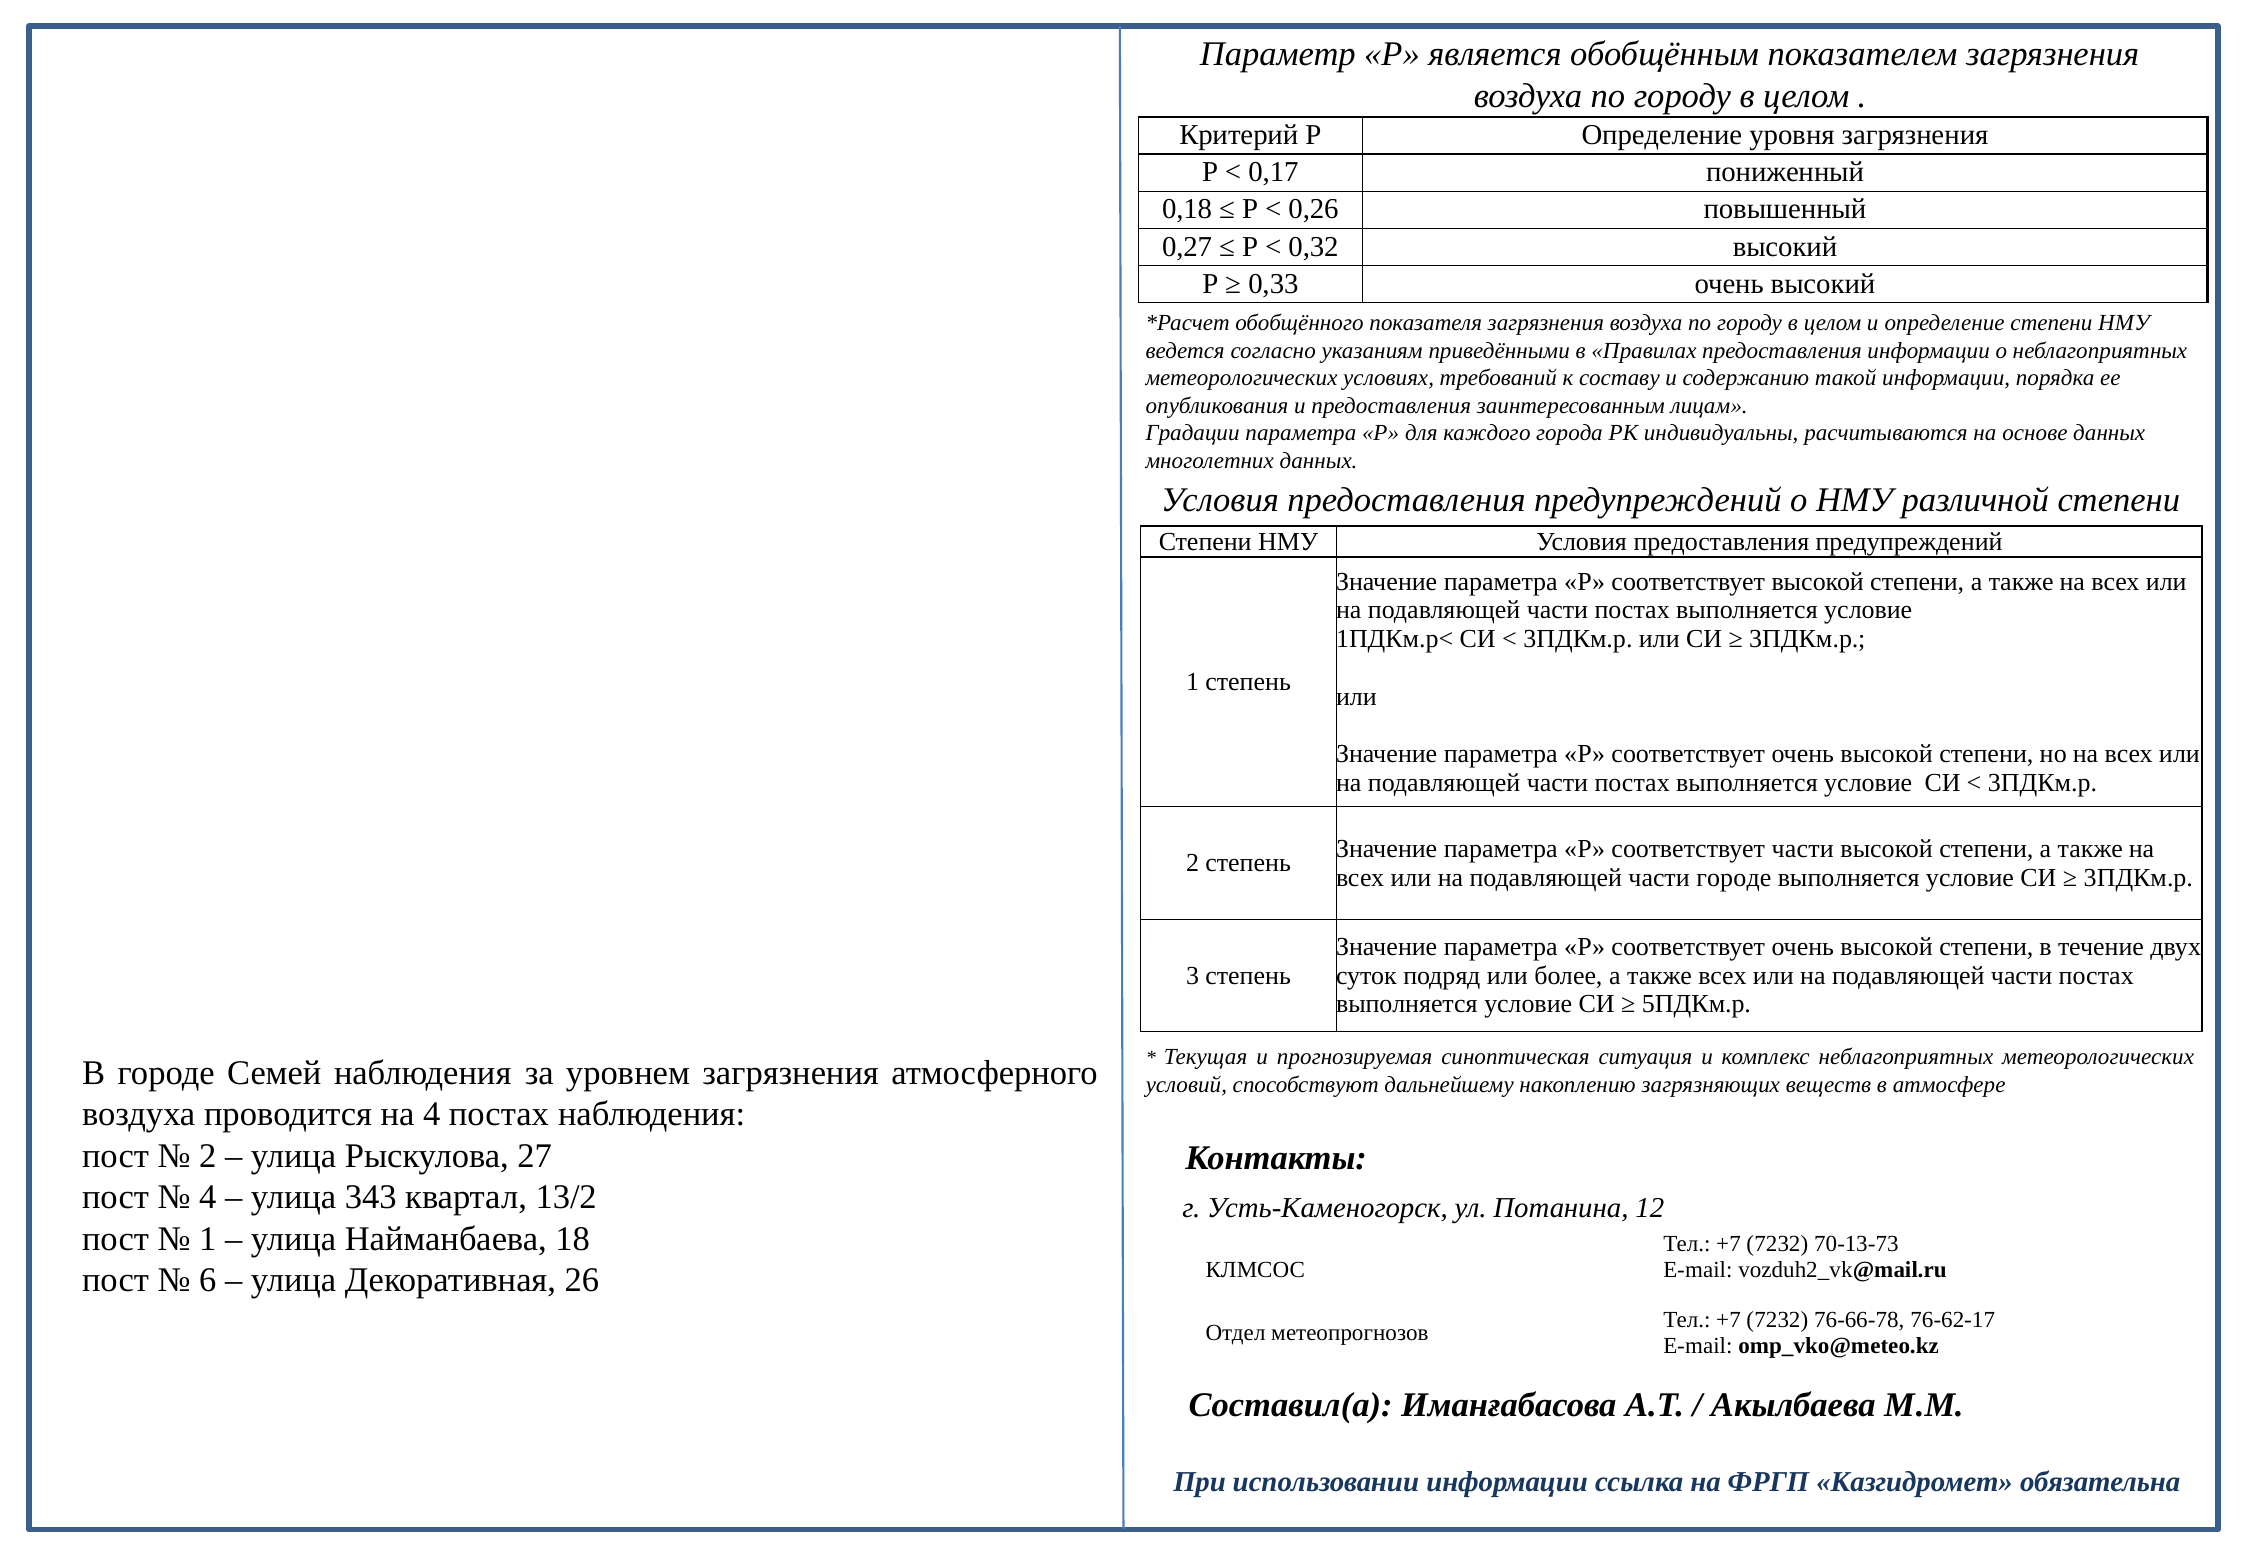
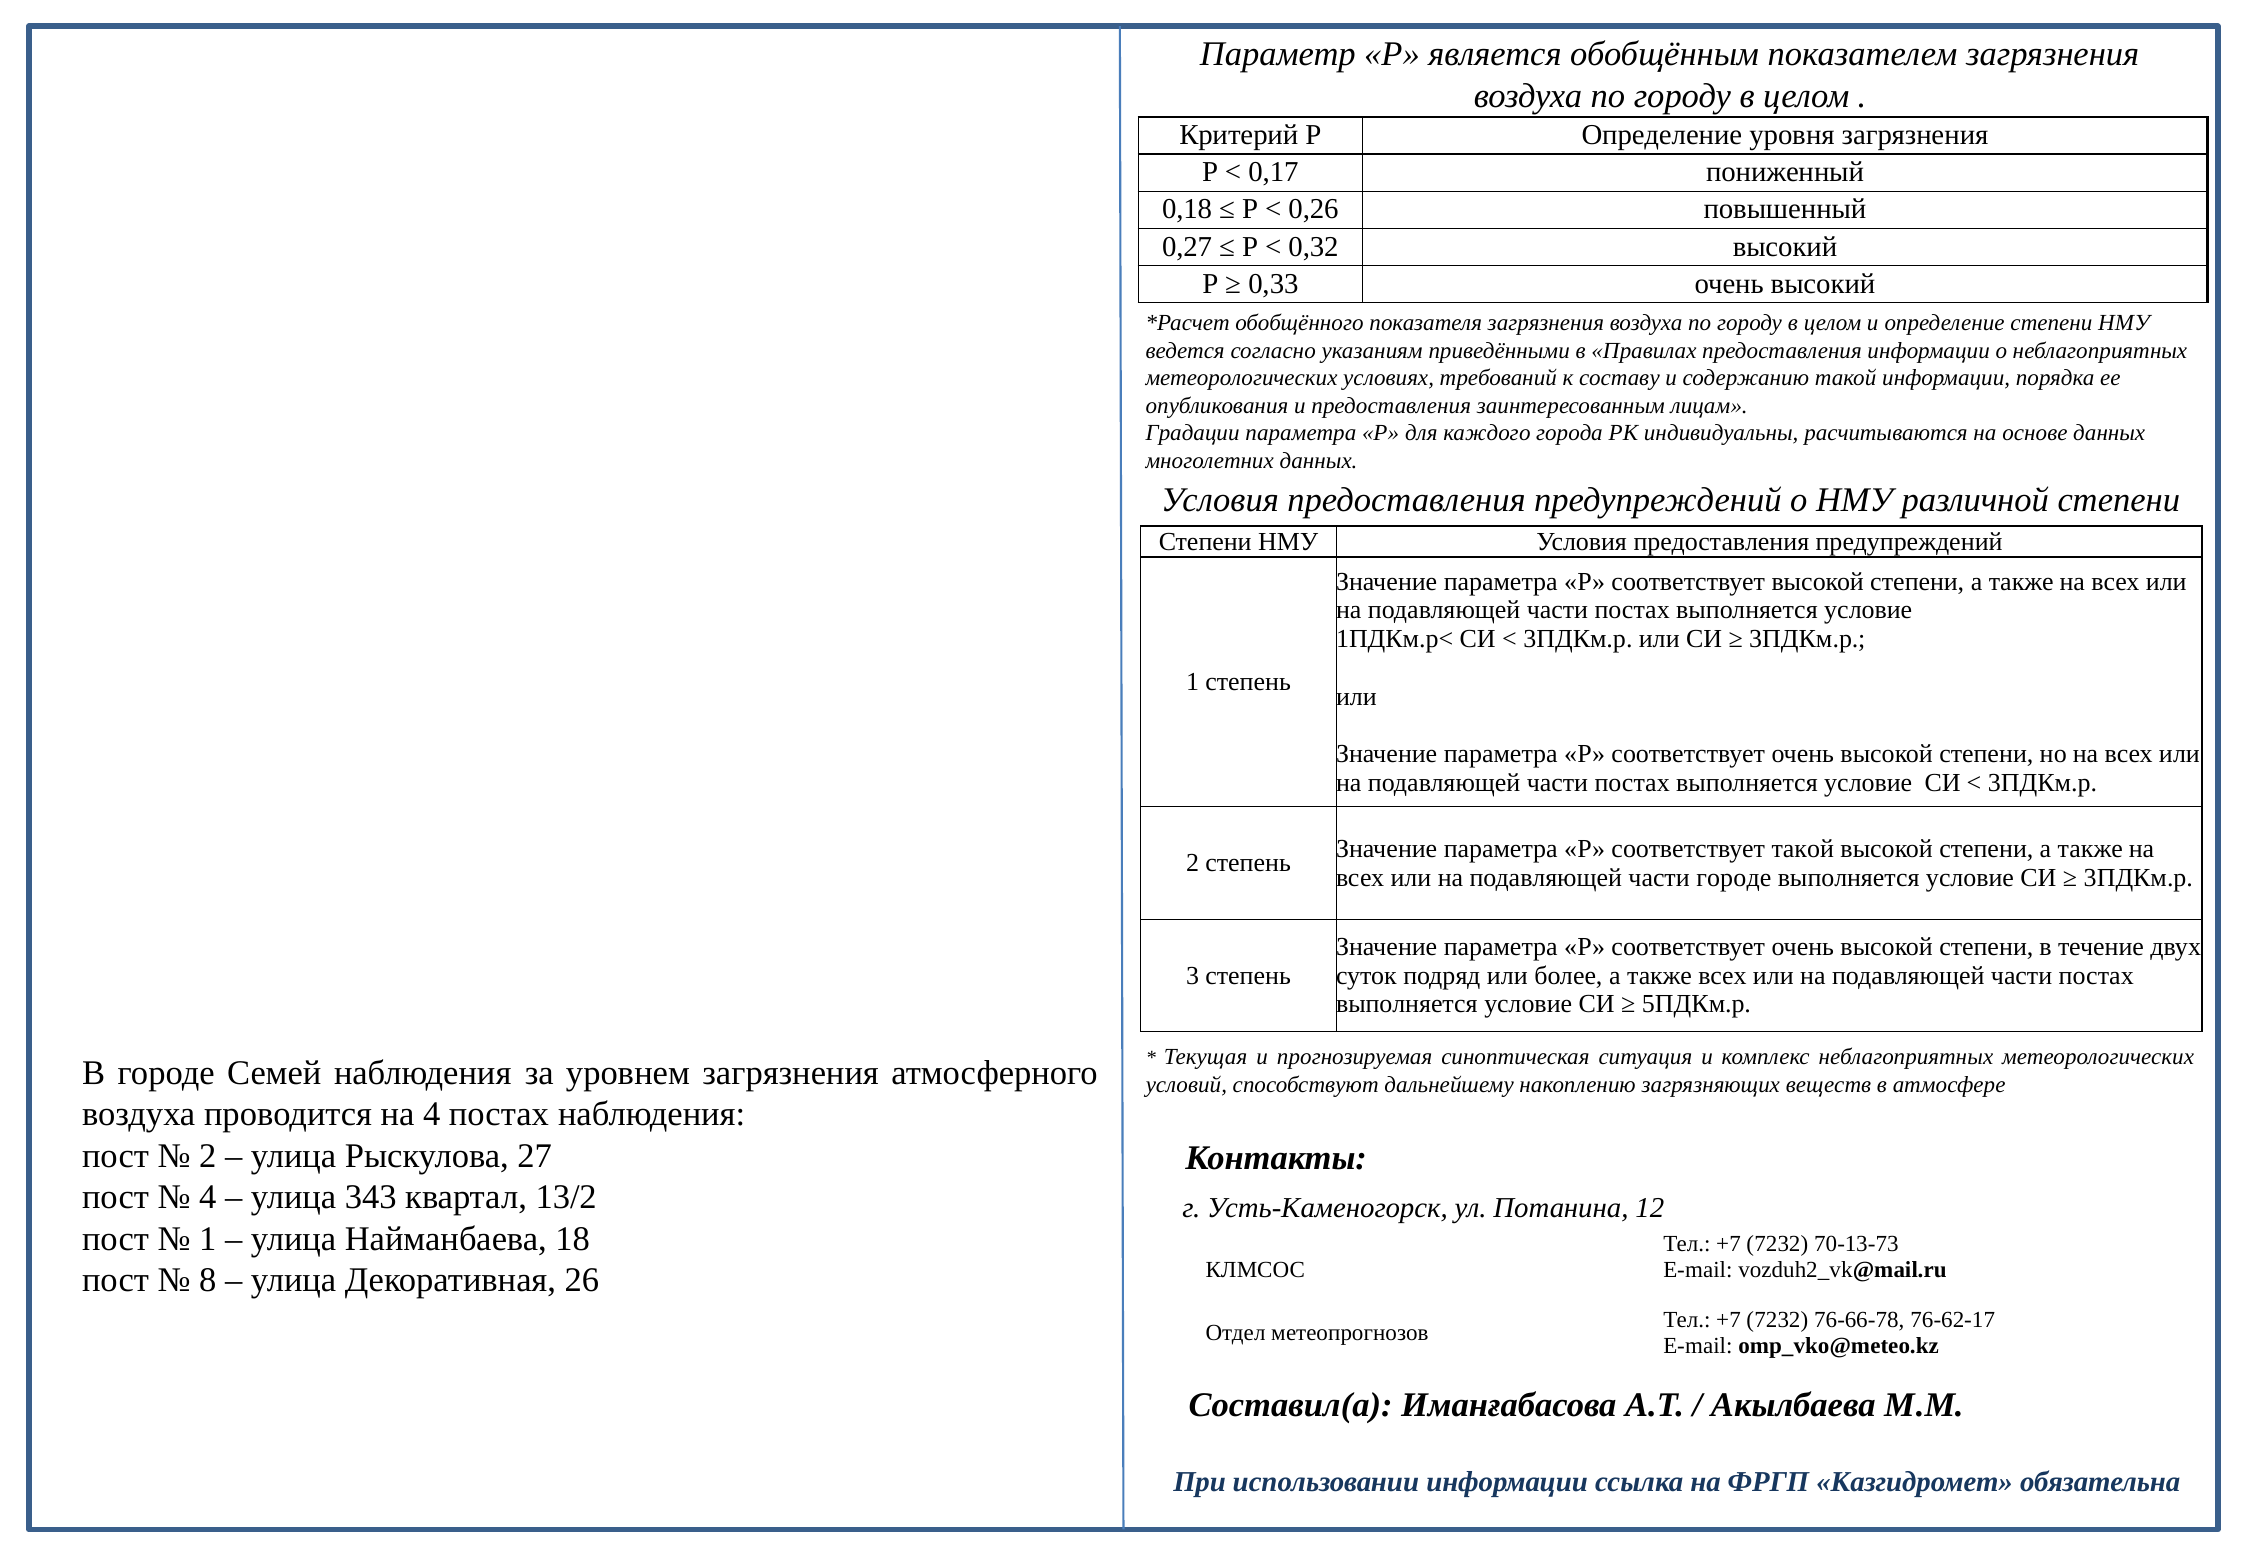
соответствует части: части -> такой (1803, 849)
6: 6 -> 8 (208, 1280)
